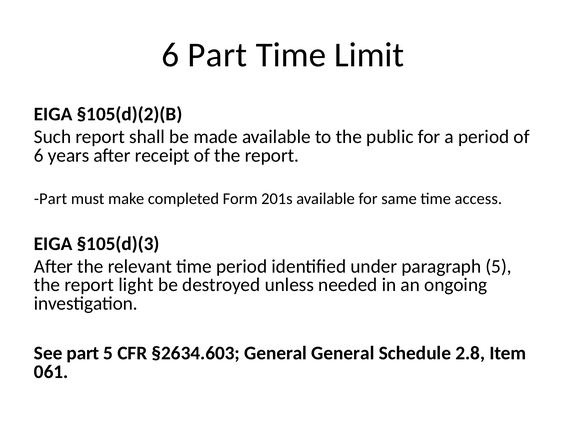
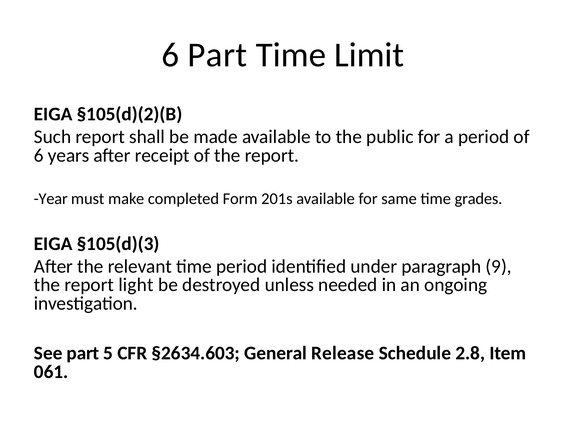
Part: Part -> Year (51, 199)
access: access -> grades (478, 199)
paragraph 5: 5 -> 9 (499, 266)
General General: General -> Release (343, 353)
